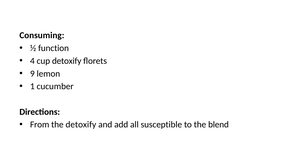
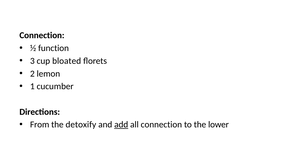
Consuming: Consuming -> Connection (42, 35)
4: 4 -> 3 (32, 61)
cup detoxify: detoxify -> bloated (67, 61)
9: 9 -> 2 (32, 73)
add underline: none -> present (121, 124)
all susceptible: susceptible -> connection (161, 124)
blend: blend -> lower (218, 124)
